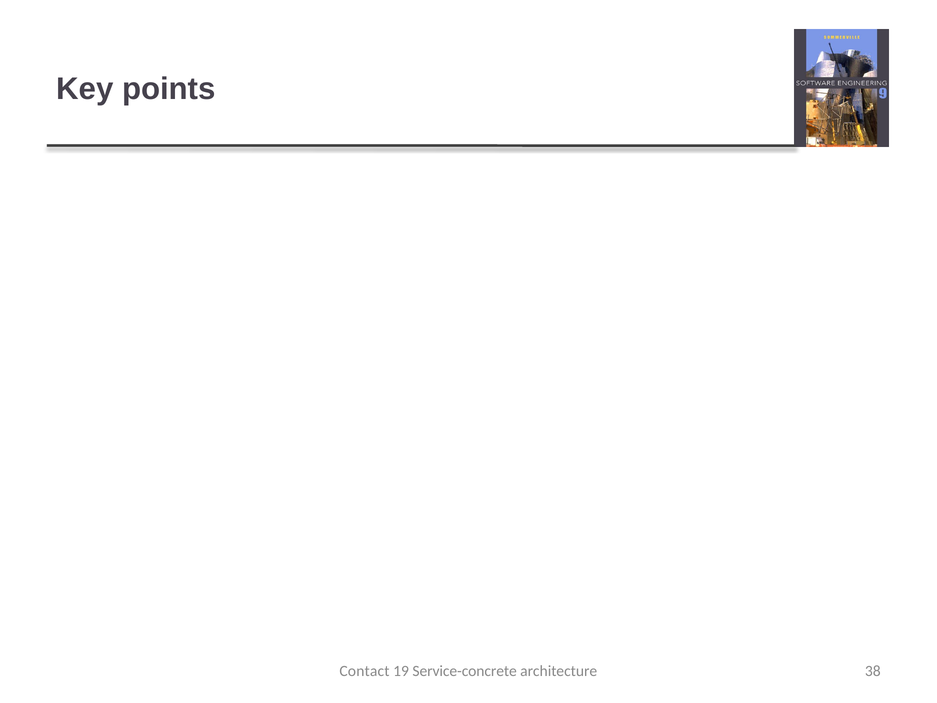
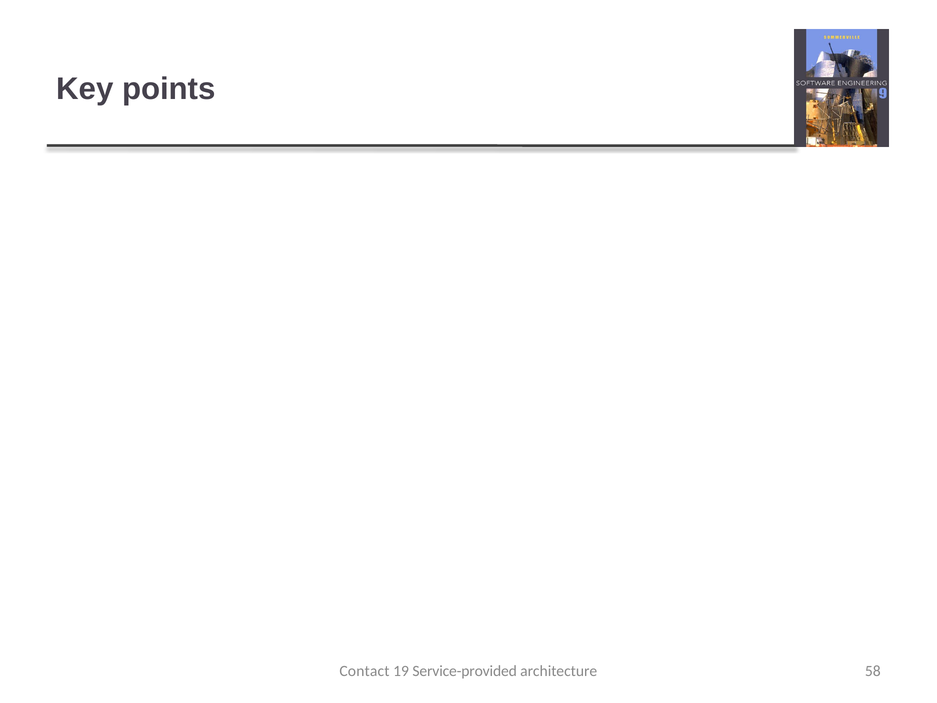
Service-concrete: Service-concrete -> Service-provided (465, 671)
38: 38 -> 58 (873, 671)
